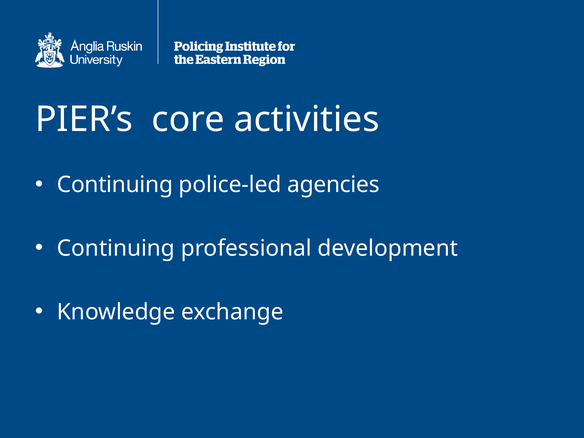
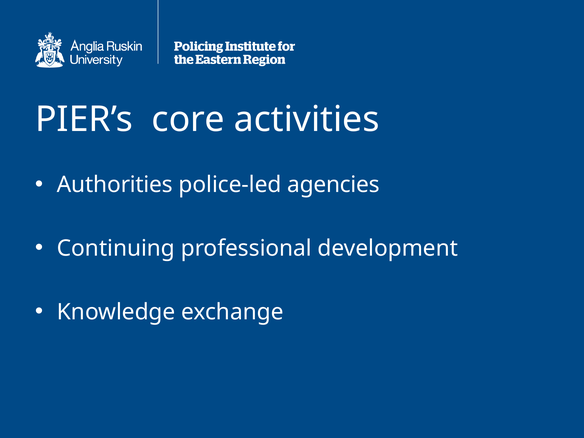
Continuing: Continuing -> Authorities (115, 185)
